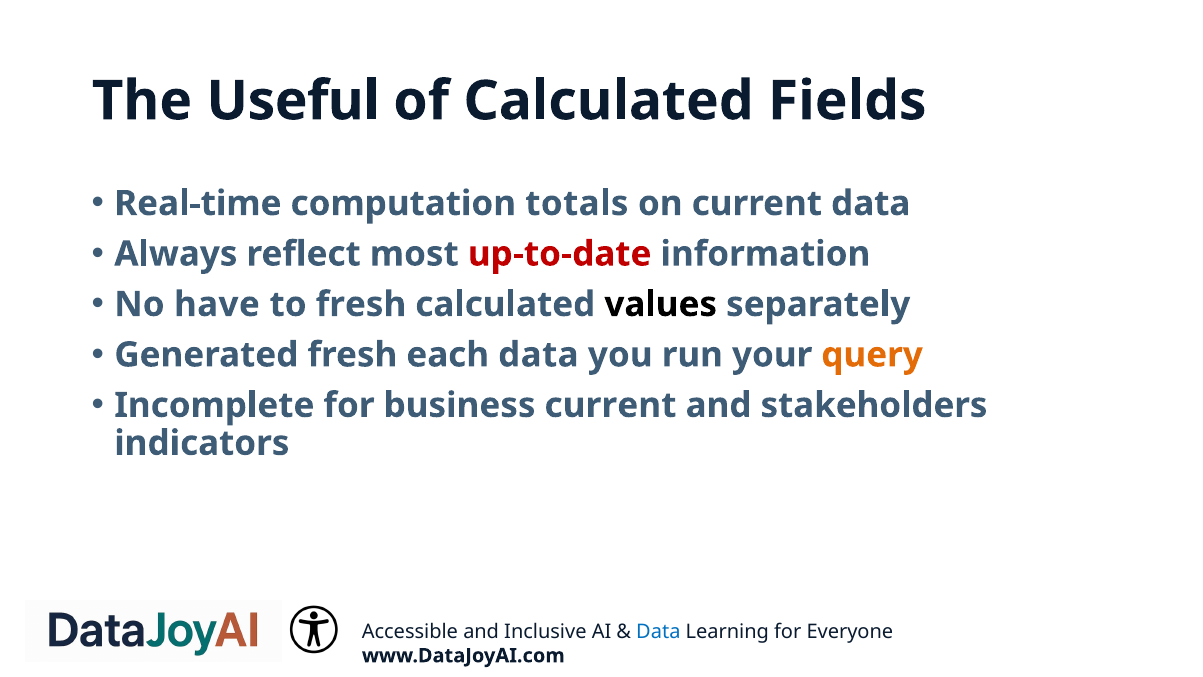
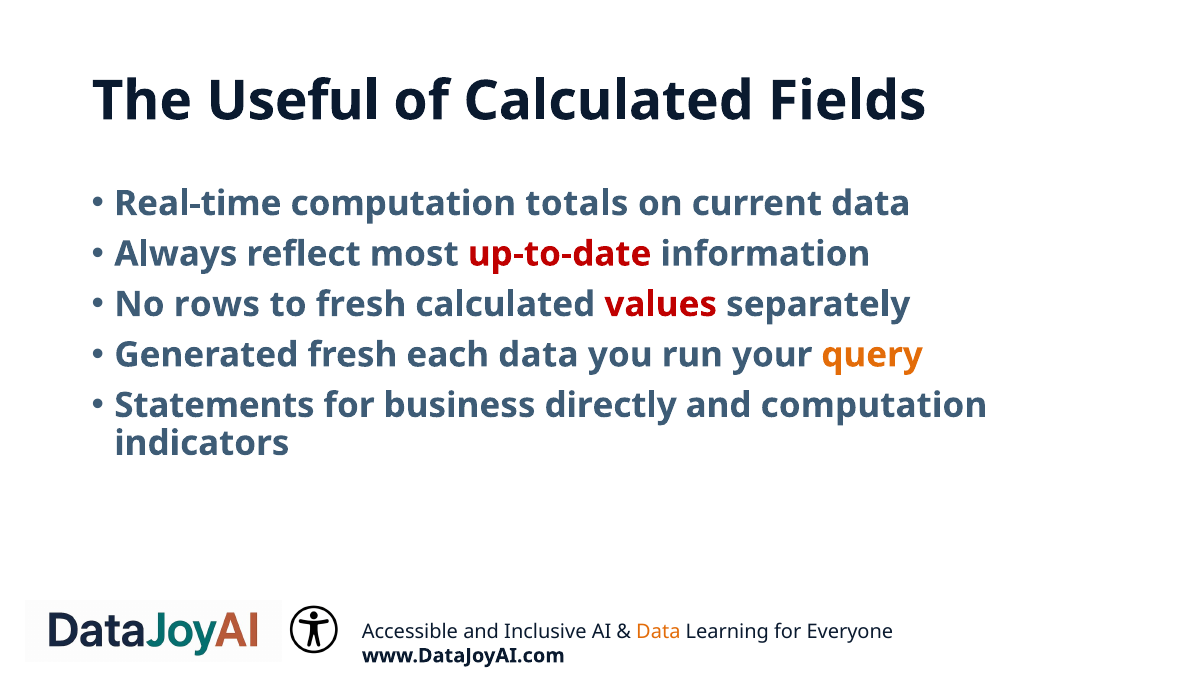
have: have -> rows (217, 304)
values colour: black -> red (661, 304)
Incomplete: Incomplete -> Statements (214, 405)
business current: current -> directly (611, 405)
and stakeholders: stakeholders -> computation (874, 405)
Data colour: blue -> orange (658, 631)
